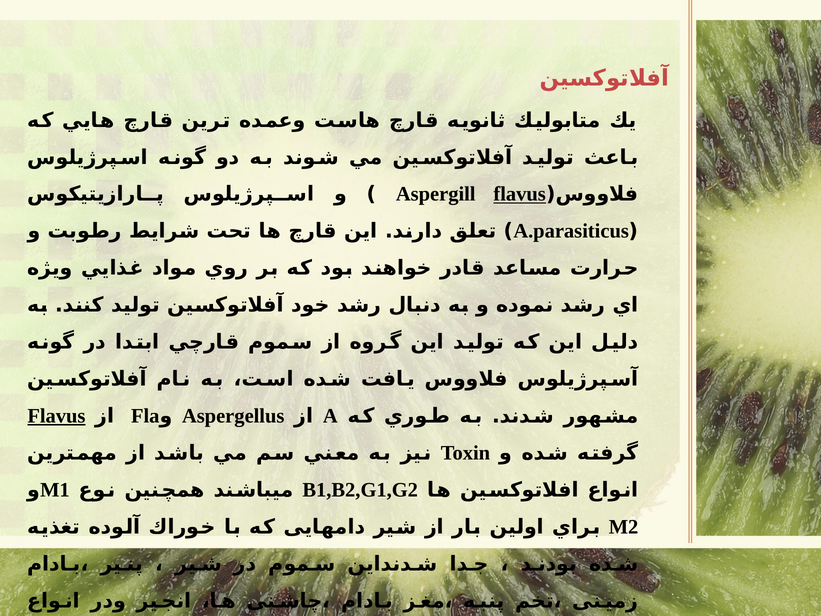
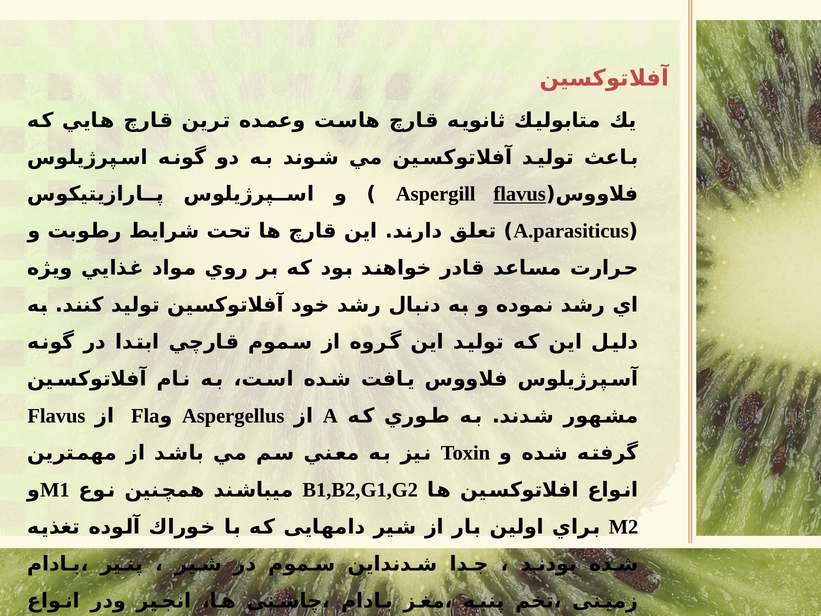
Flavus underline: present -> none (56, 416)
